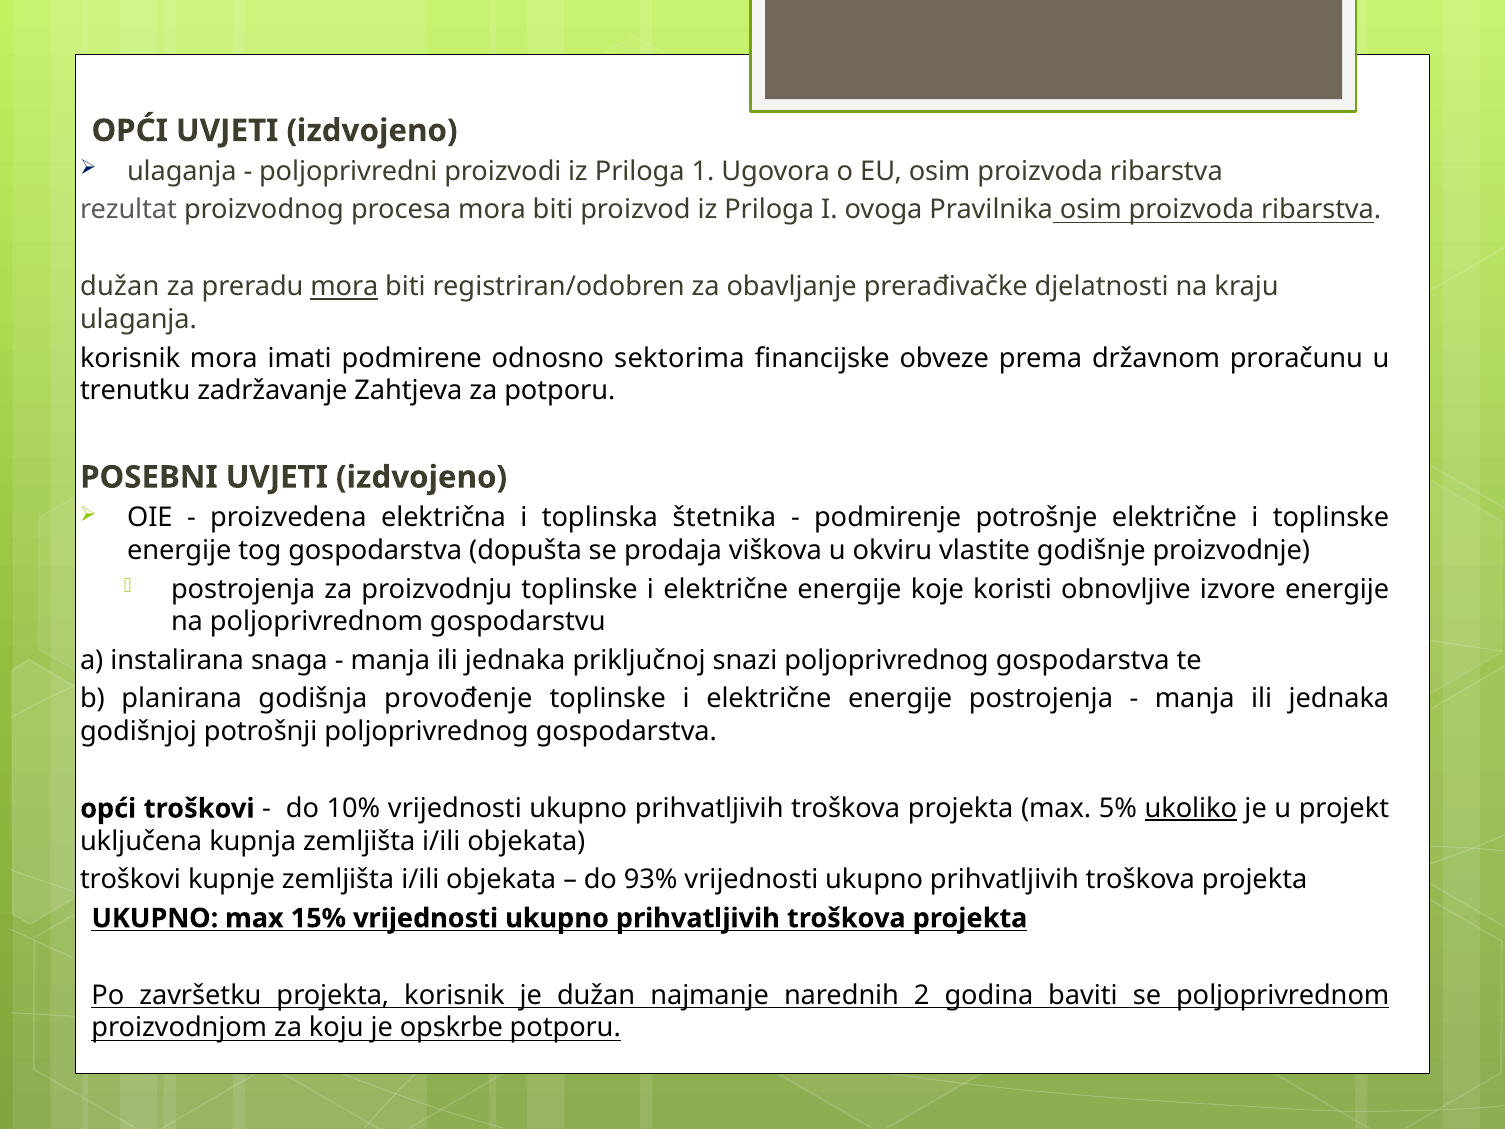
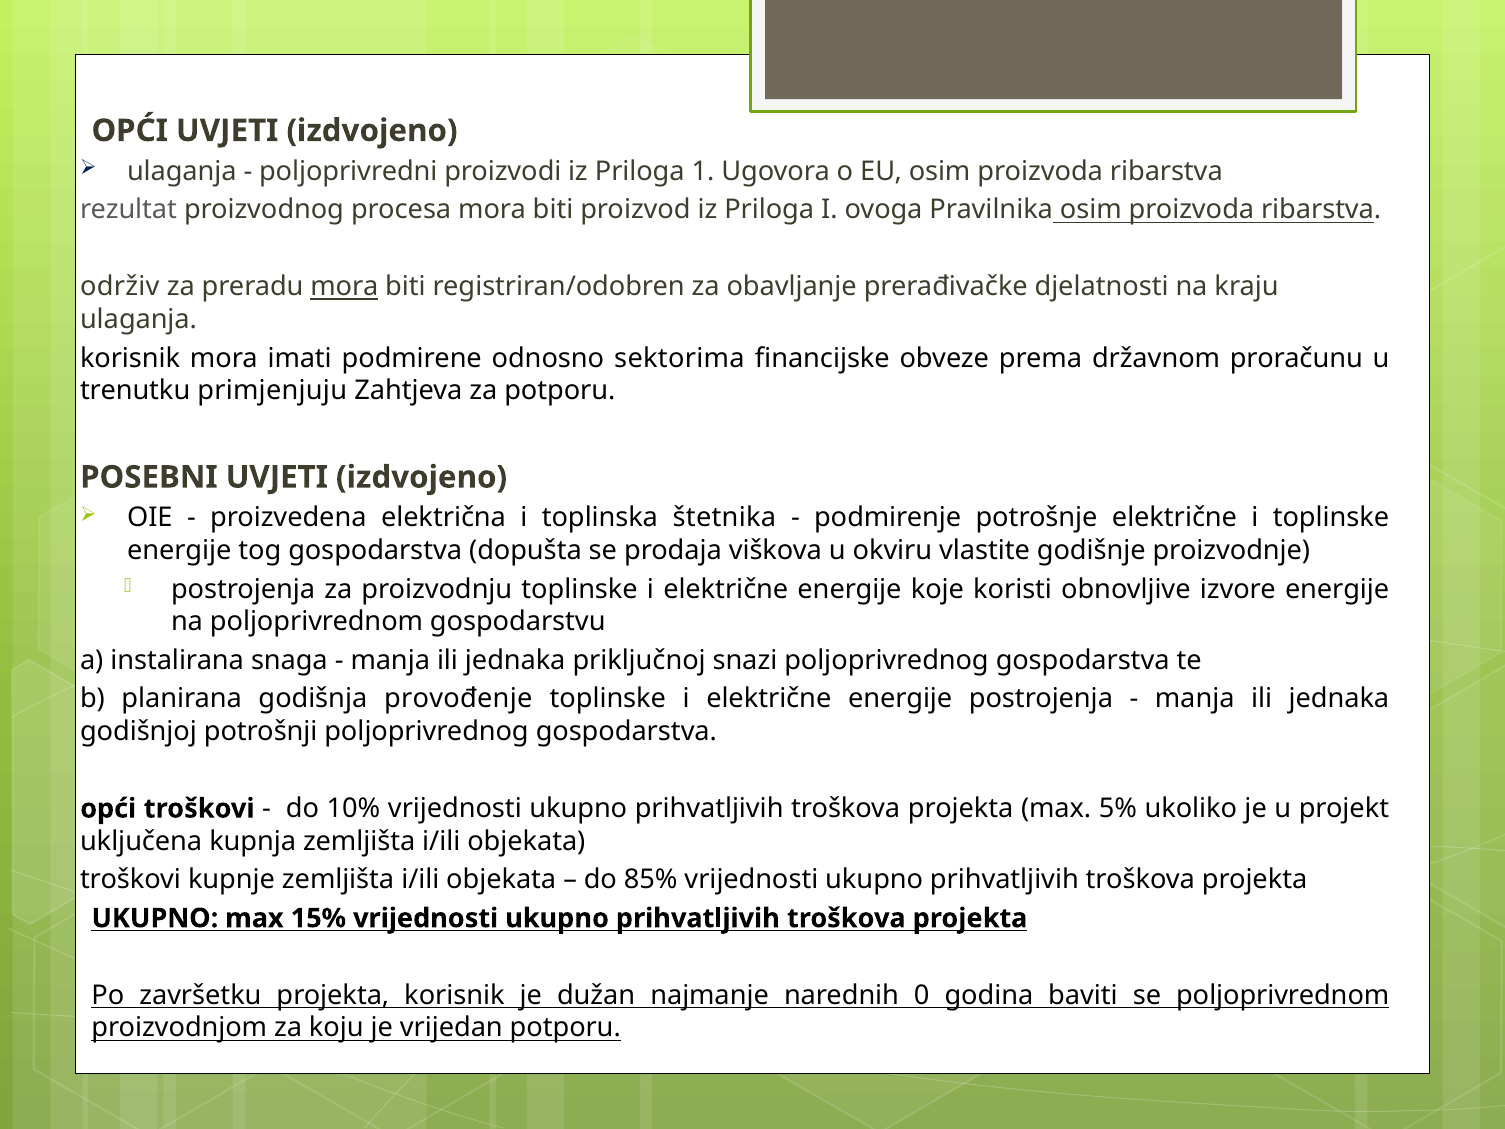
dužan: dužan -> održiv (120, 287)
zadržavanje: zadržavanje -> primjenjuju (272, 391)
ukoliko underline: present -> none (1191, 808)
93%: 93% -> 85% (651, 880)
2: 2 -> 0 (922, 995)
opskrbe: opskrbe -> vrijedan (451, 1028)
